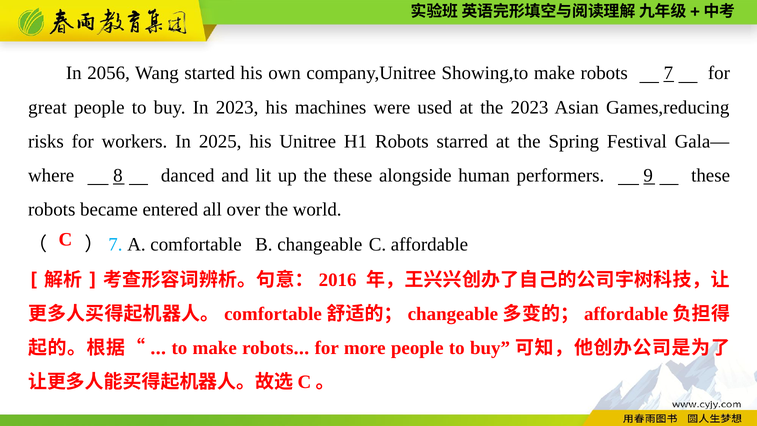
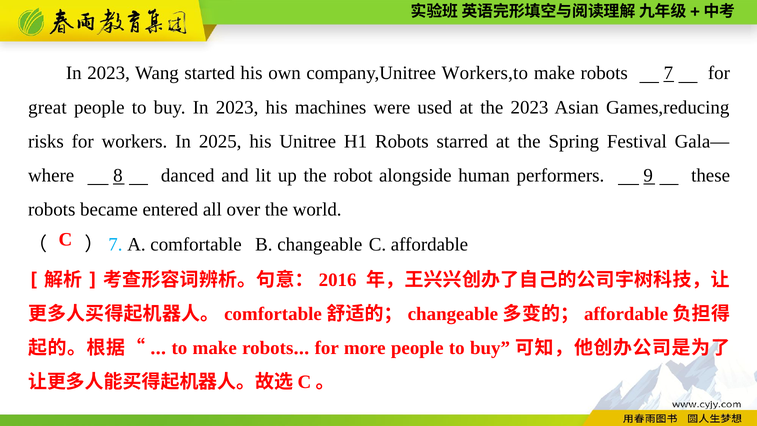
2056: 2056 -> 2023 (109, 73)
Showing,to: Showing,to -> Workers,to (485, 73)
the these: these -> robot (353, 175)
